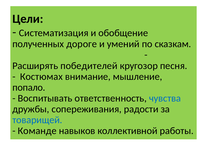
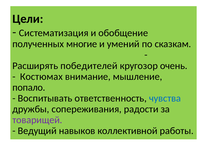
дороге: дороге -> многие (82, 44)
песня: песня -> очень (174, 66)
товарищей colour: blue -> purple (37, 120)
Команде: Команде -> Ведущий (37, 131)
